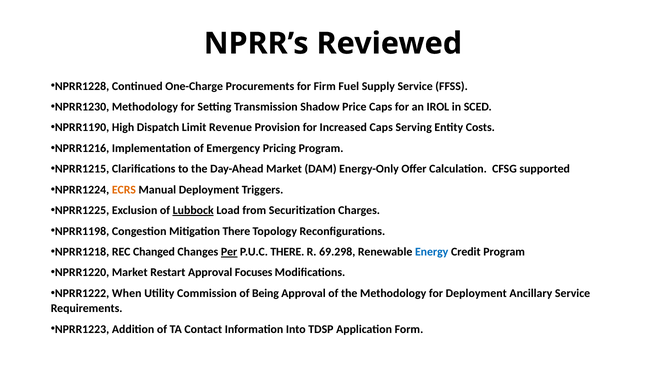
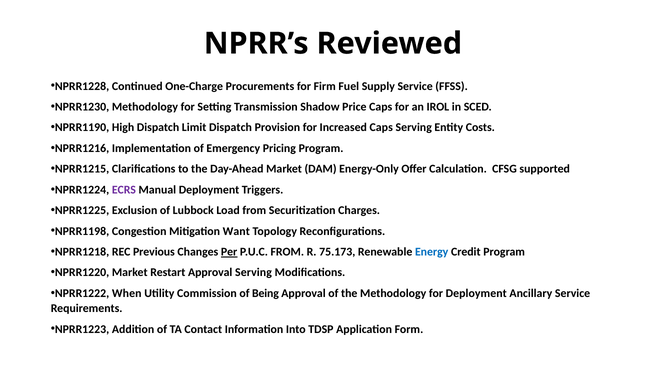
Limit Revenue: Revenue -> Dispatch (230, 127)
ECRS colour: orange -> purple (124, 190)
Lubbock underline: present -> none (193, 210)
Mitigation There: There -> Want (236, 231)
Changed: Changed -> Previous (154, 252)
P.U.C THERE: THERE -> FROM (287, 252)
69.298: 69.298 -> 75.173 (337, 252)
Approval Focuses: Focuses -> Serving (254, 272)
